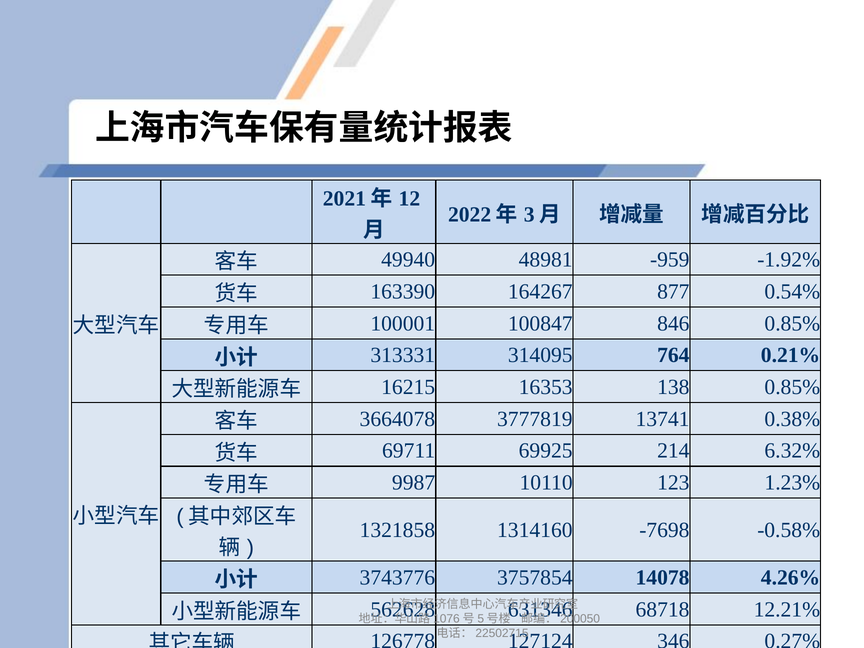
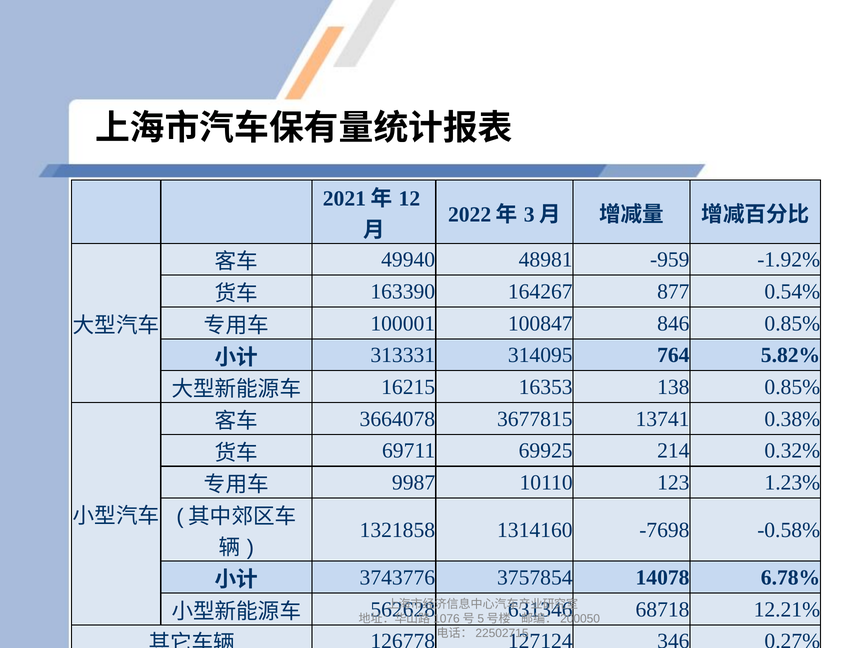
0.21%: 0.21% -> 5.82% (791, 355)
3777819: 3777819 -> 3677815 (535, 419)
6.32%: 6.32% -> 0.32% (792, 451)
4.26%: 4.26% -> 6.78% (791, 578)
